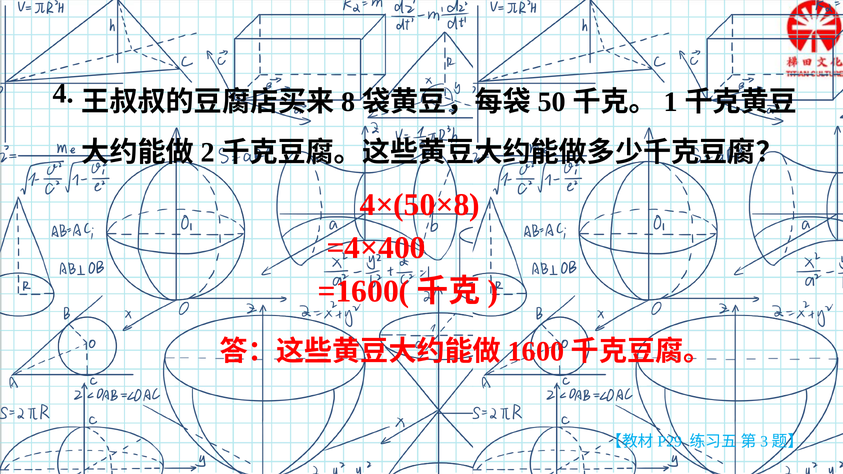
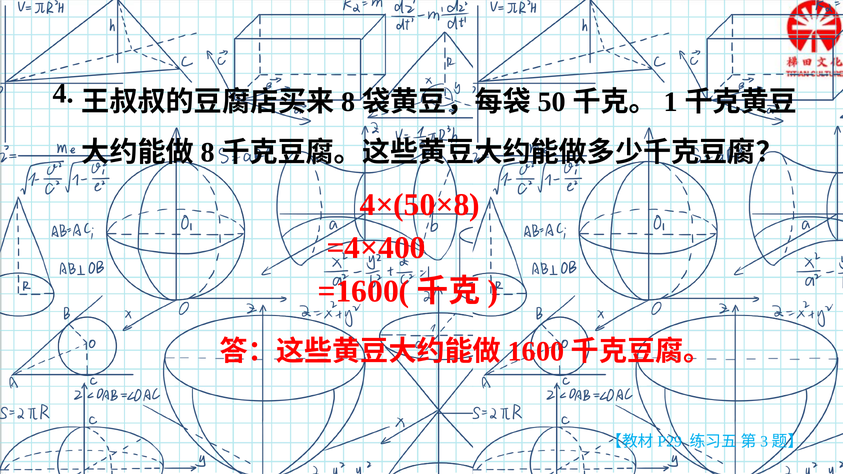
2: 2 -> 8 (208, 153)
